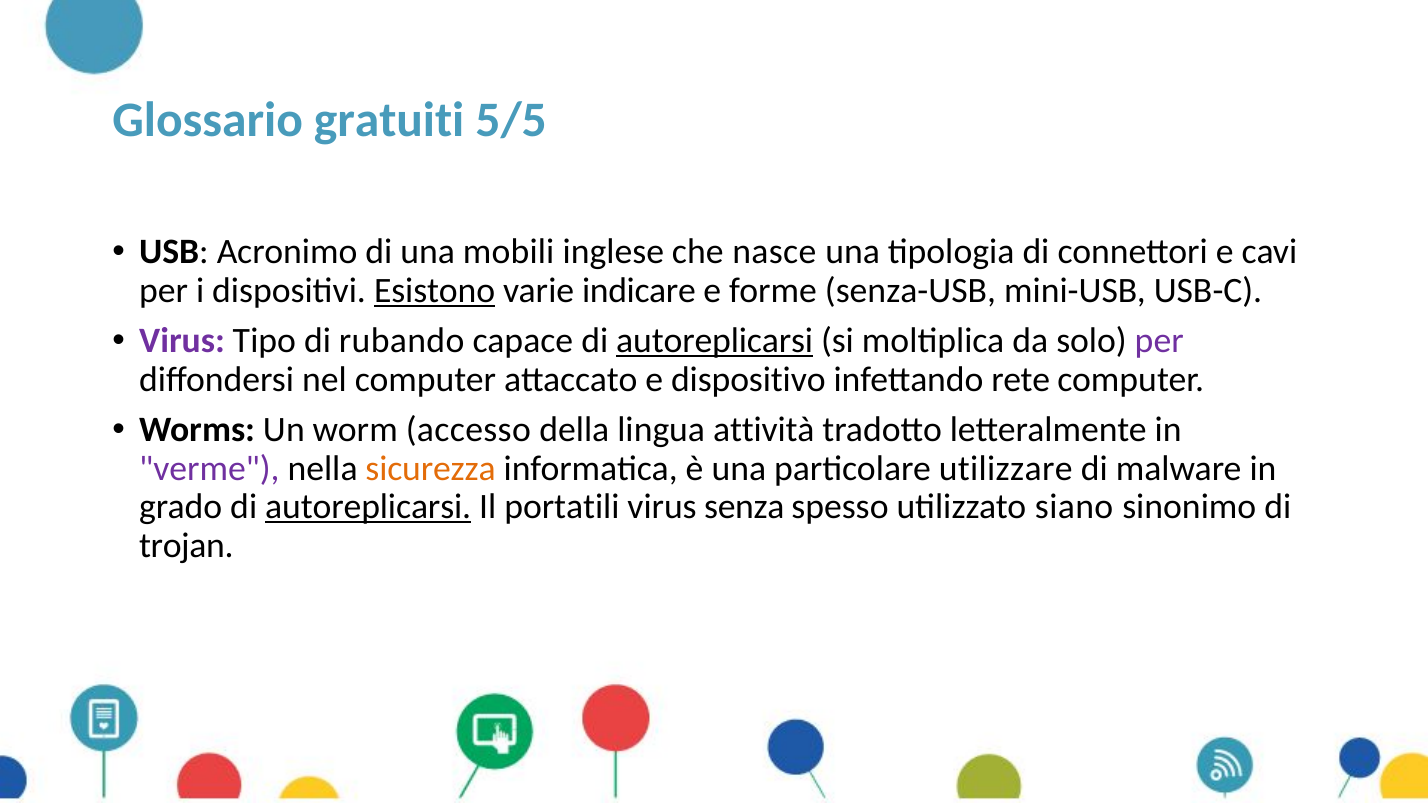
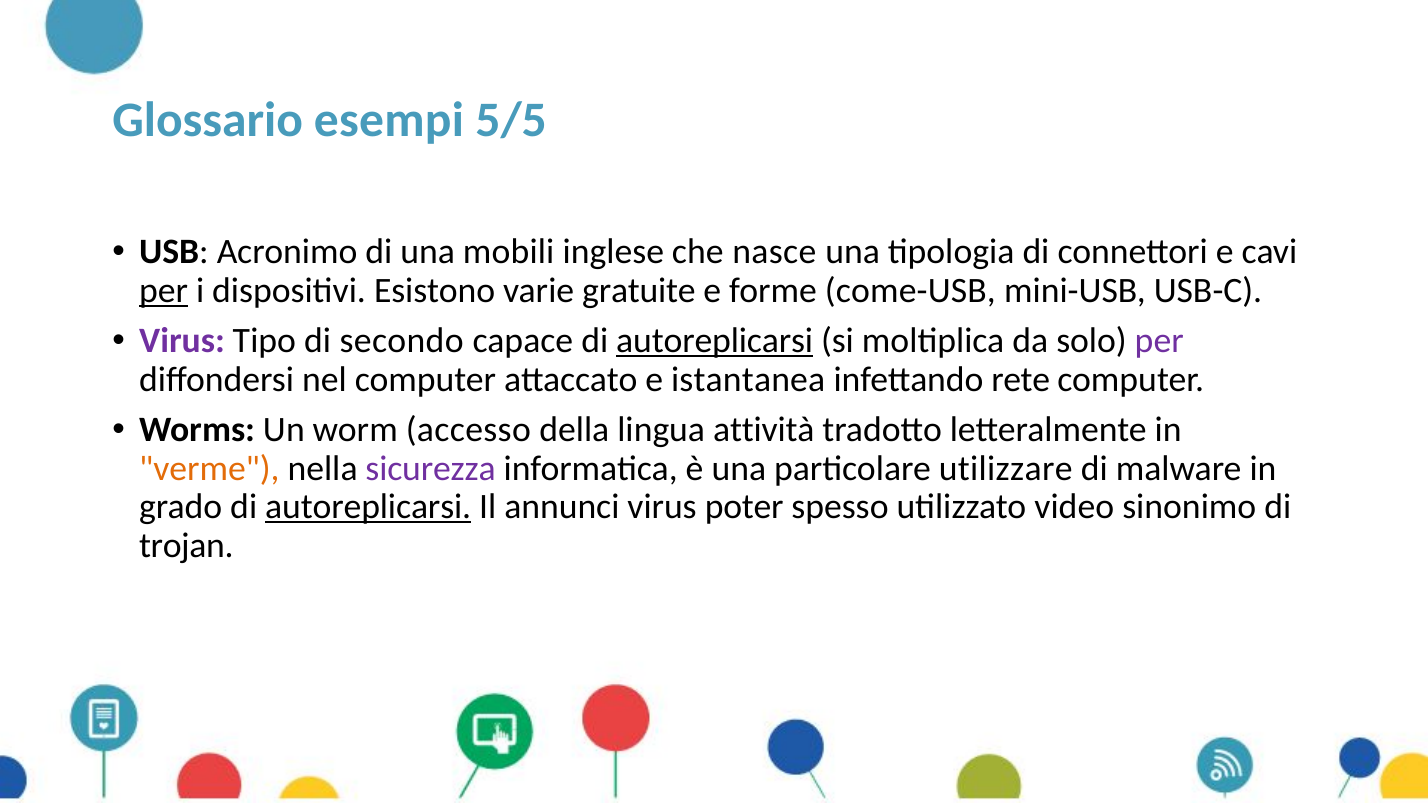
gratuiti: gratuiti -> esempi (389, 120)
per underline: none -> present (164, 291)
Esistono underline: present -> none (435, 291)
indicare: indicare -> gratuite (639, 291)
senza-USB: senza-USB -> come-USB (910, 291)
rubando: rubando -> secondo (402, 341)
dispositivo: dispositivo -> istantanea (748, 380)
verme colour: purple -> orange (209, 469)
sicurezza colour: orange -> purple (431, 469)
portatili: portatili -> annunci (562, 507)
senza: senza -> poter (744, 507)
siano: siano -> video (1074, 507)
